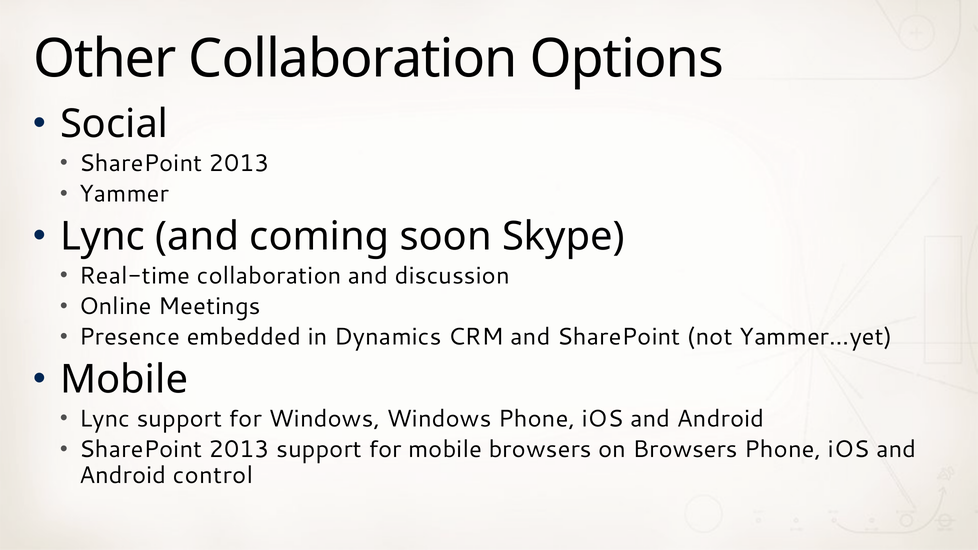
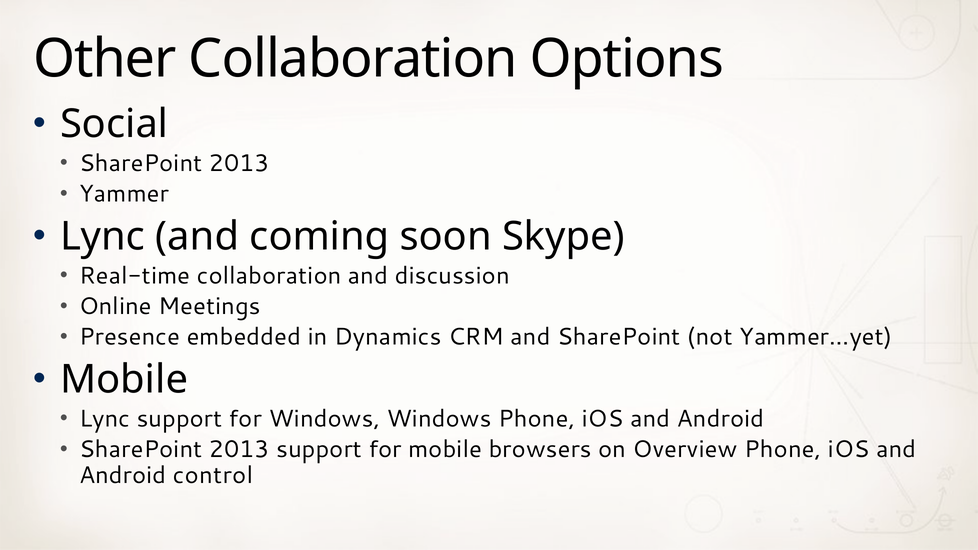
on Browsers: Browsers -> Overview (685, 450)
